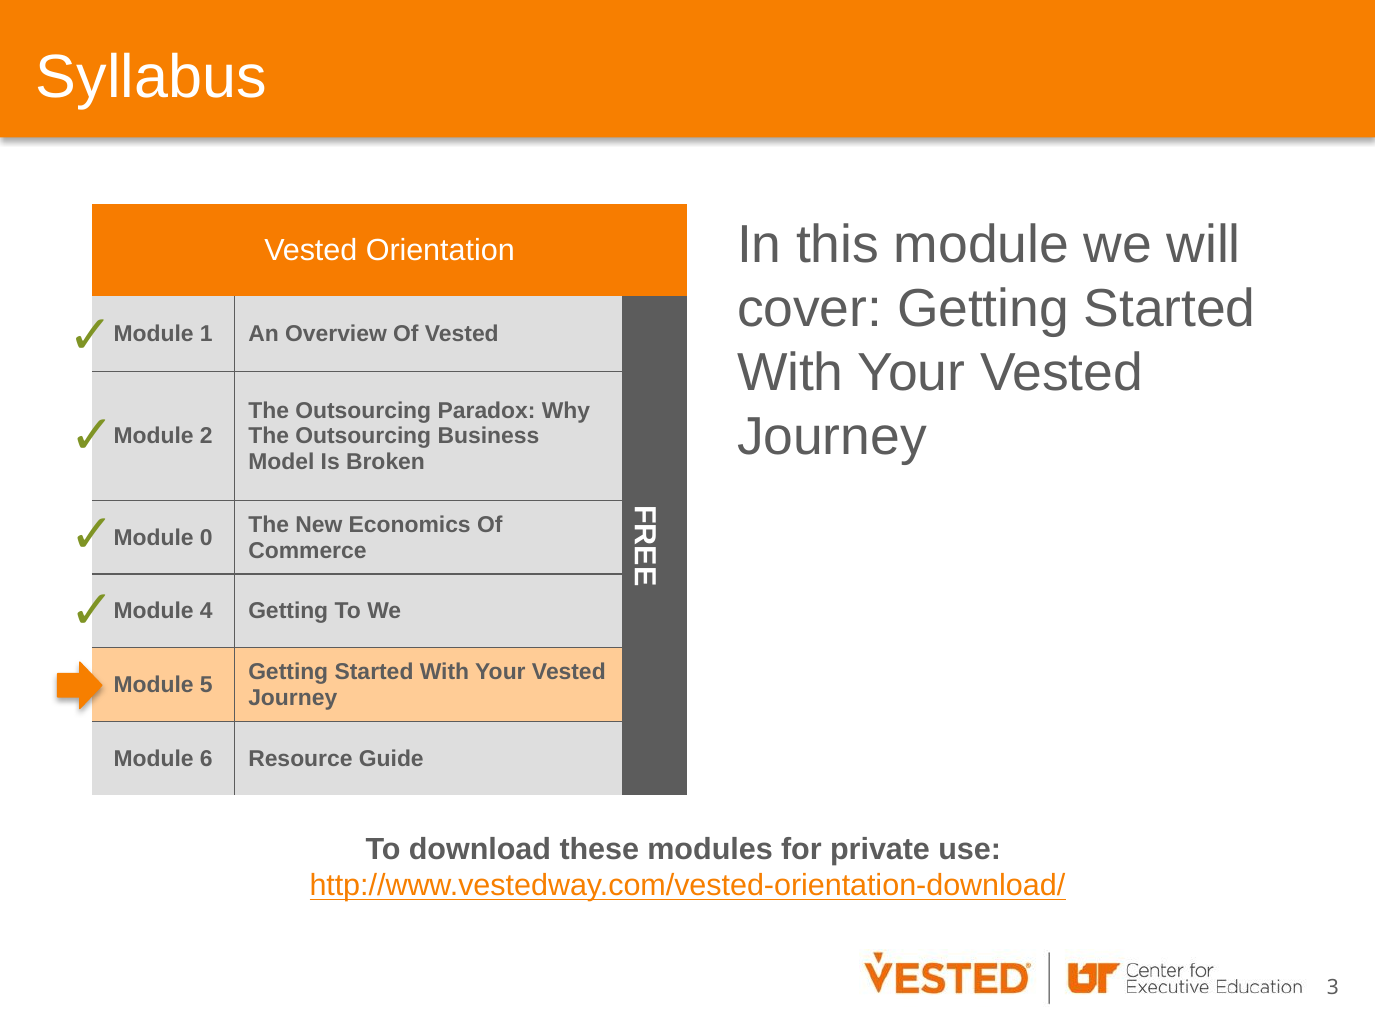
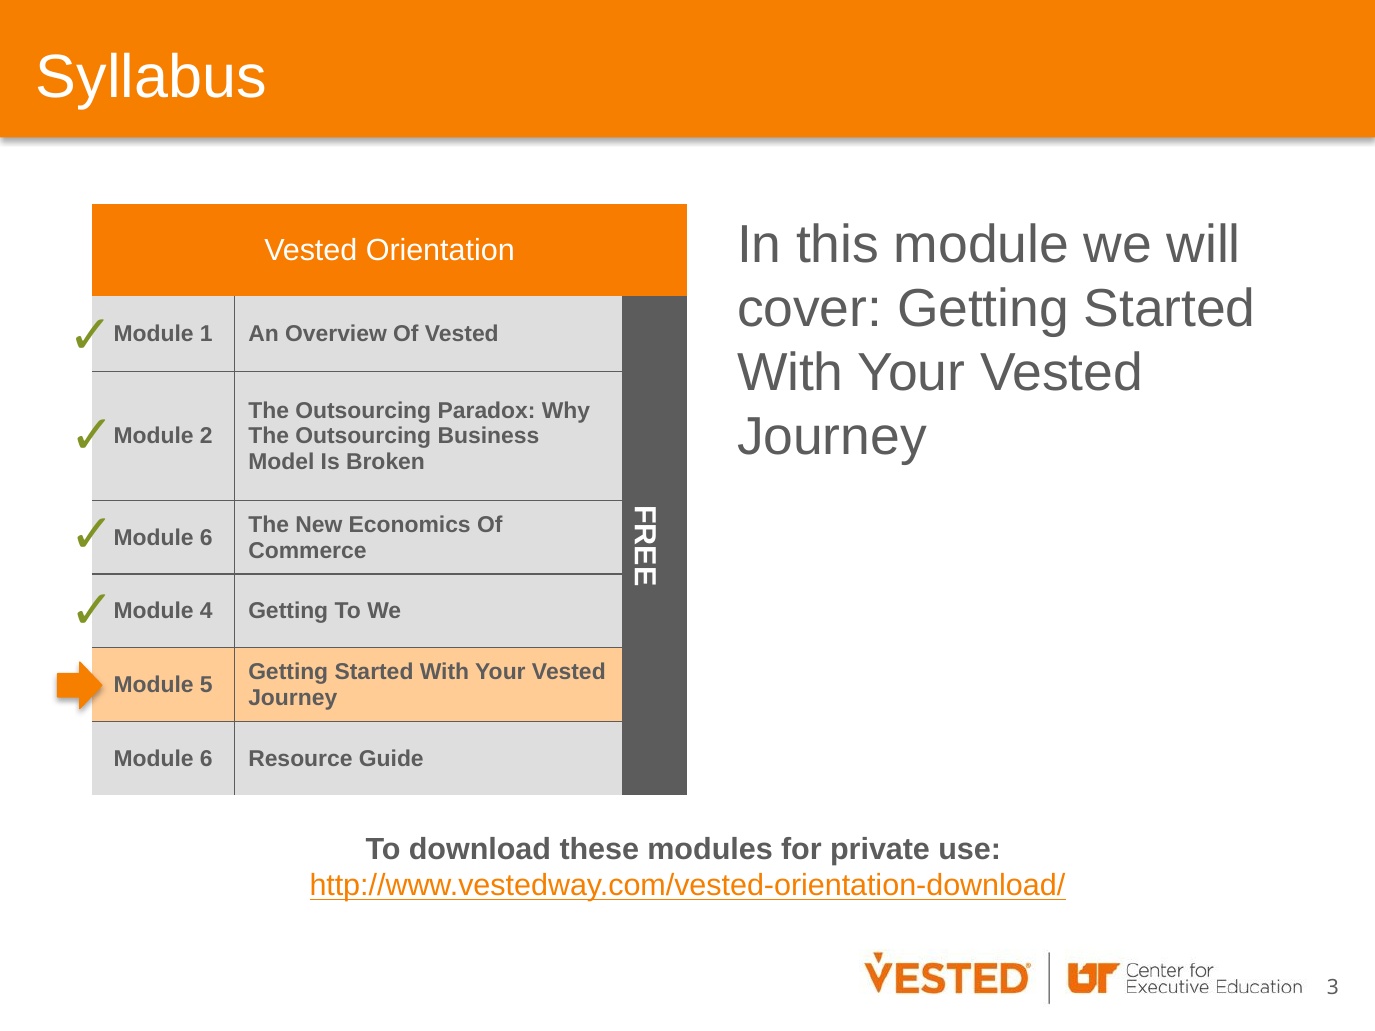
0: 0 -> 6 (206, 538)
